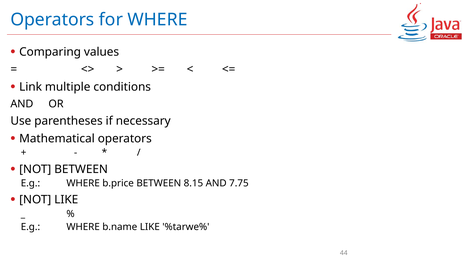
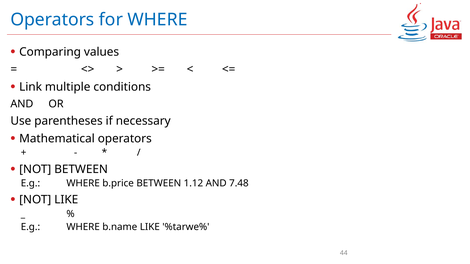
8.15: 8.15 -> 1.12 (193, 183)
7.75: 7.75 -> 7.48 (239, 183)
